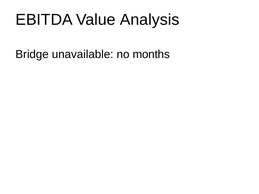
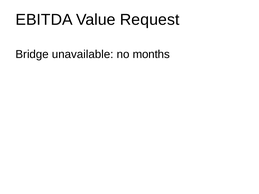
Analysis: Analysis -> Request (150, 20)
